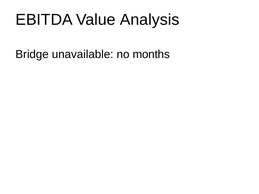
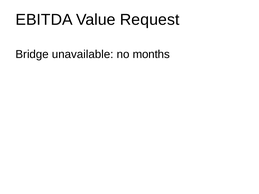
Analysis: Analysis -> Request (150, 20)
